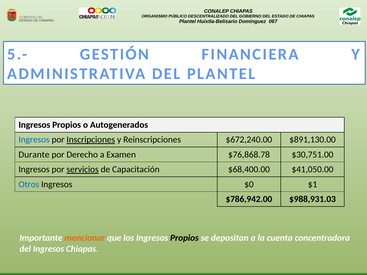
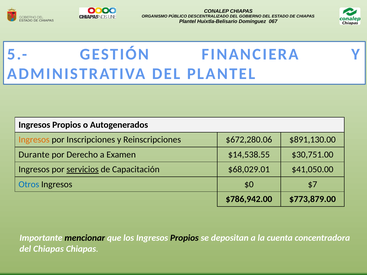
Ingresos colour: blue -> orange (34, 140)
Inscripciones underline: present -> none (91, 140)
$672,240.00: $672,240.00 -> $672,280.06 (249, 140)
$76,868.78: $76,868.78 -> $14,538.55 (249, 155)
$68,400.00: $68,400.00 -> $68,029.01 (249, 170)
$1: $1 -> $7 (313, 184)
$988,931.03: $988,931.03 -> $773,879.00 (313, 199)
mencionar colour: orange -> black (85, 238)
del Ingresos: Ingresos -> Chiapas (48, 249)
